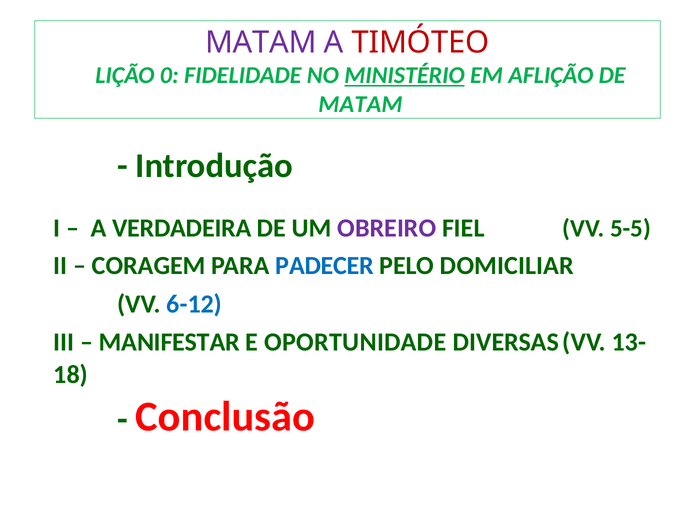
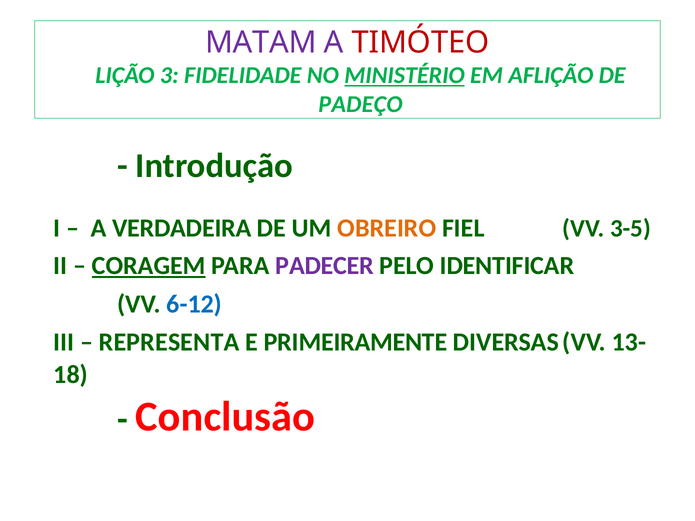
0: 0 -> 3 (169, 75)
MATAM: MATAM -> PADEÇO (360, 104)
OBREIRO colour: purple -> orange (387, 228)
5-5: 5-5 -> 3-5 (630, 229)
CORAGEM underline: none -> present (149, 266)
PADECER colour: blue -> purple (325, 266)
DOMICILIAR: DOMICILIAR -> IDENTIFICAR (507, 266)
MANIFESTAR: MANIFESTAR -> REPRESENTA (169, 342)
OPORTUNIDADE: OPORTUNIDADE -> PRIMEIRAMENTE (356, 342)
